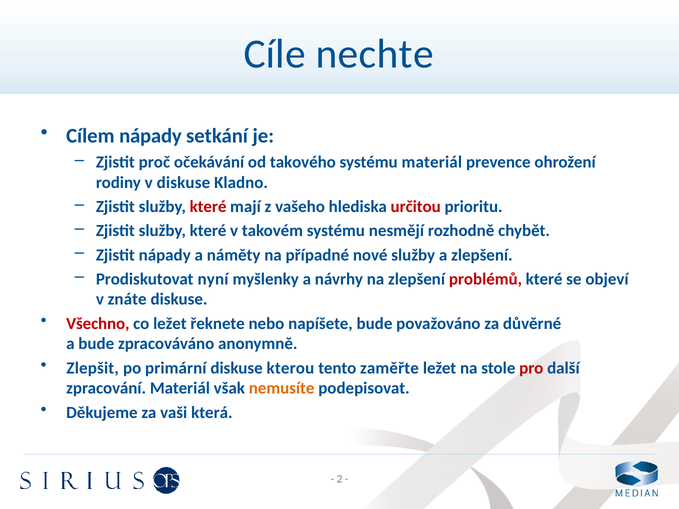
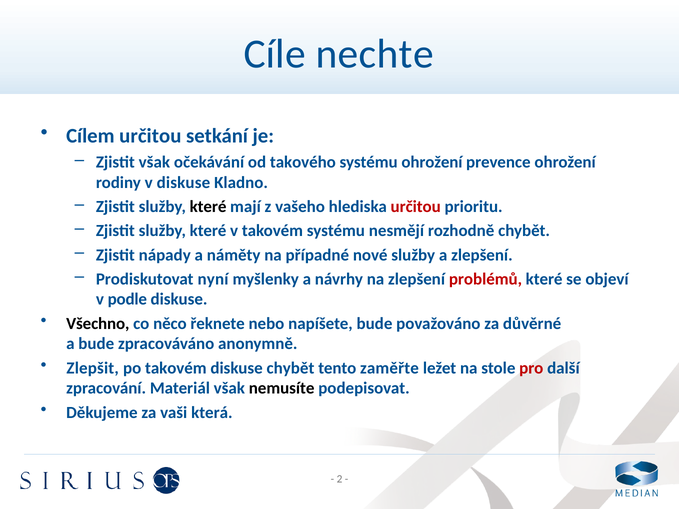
Cílem nápady: nápady -> určitou (150, 136)
Zjistit proč: proč -> však (154, 162)
systému materiál: materiál -> ohrožení (432, 162)
které colour: red -> black (208, 207)
znáte: znáte -> podle (127, 300)
Všechno colour: red -> black (98, 324)
co ležet: ležet -> něco (170, 324)
po primární: primární -> takovém (176, 368)
diskuse kterou: kterou -> chybět (290, 368)
nemusíte colour: orange -> black (282, 389)
